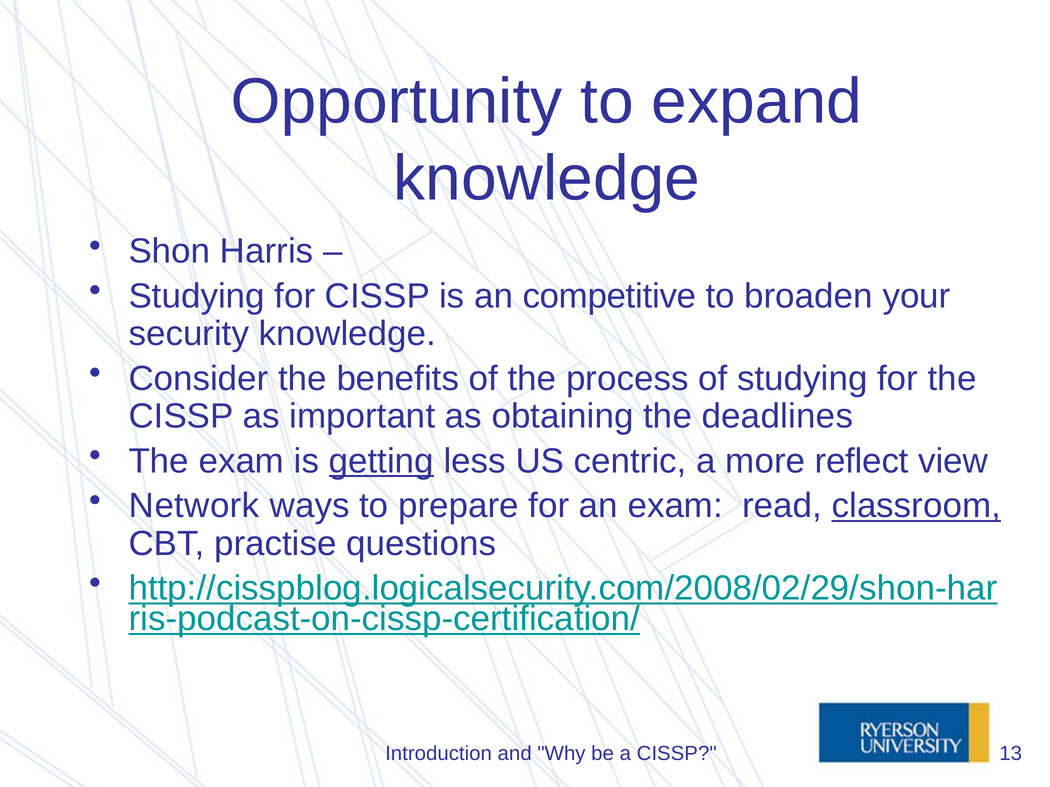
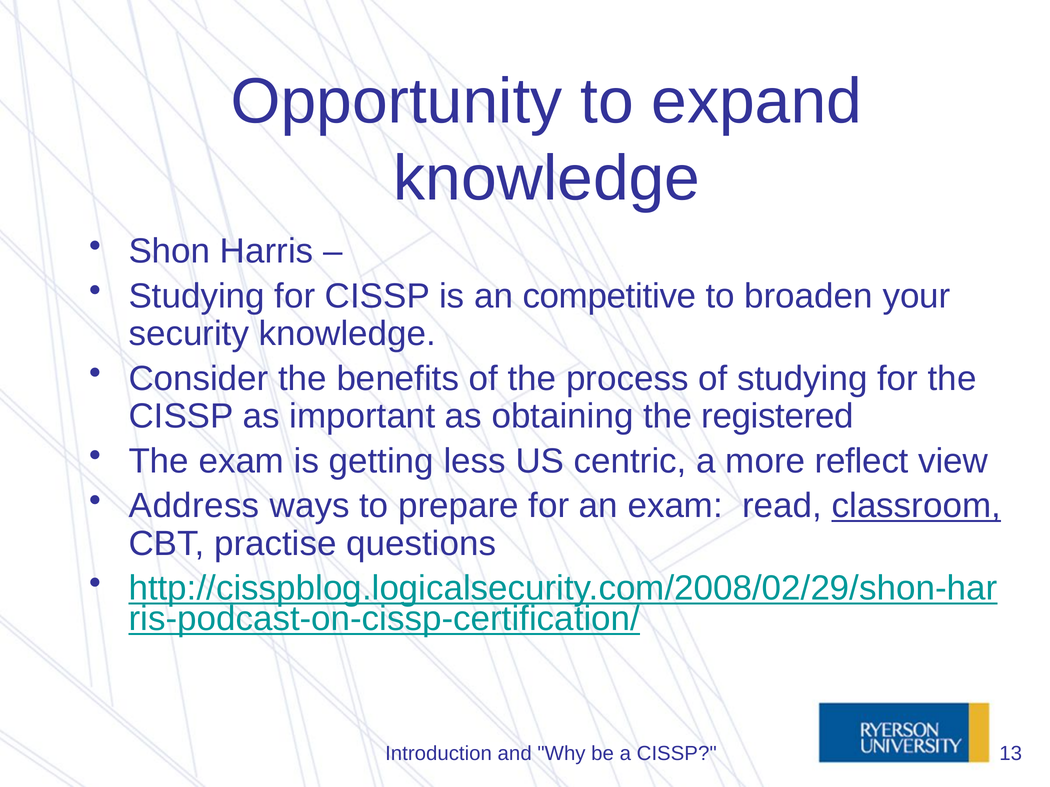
deadlines: deadlines -> registered (778, 417)
getting underline: present -> none (381, 461)
Network: Network -> Address (194, 506)
